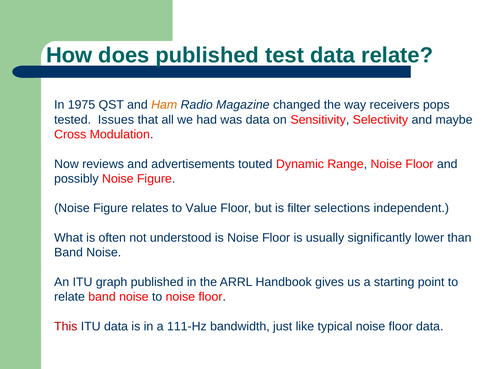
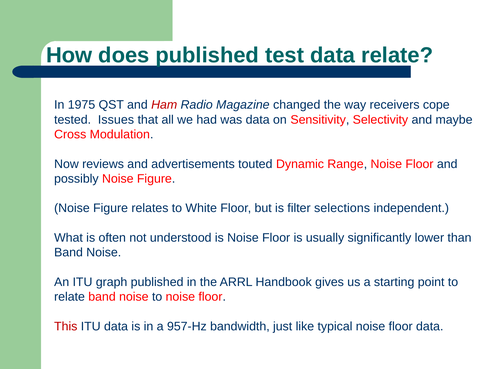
Ham colour: orange -> red (164, 105)
pops: pops -> cope (436, 105)
Value: Value -> White (201, 209)
111-Hz: 111-Hz -> 957-Hz (187, 327)
